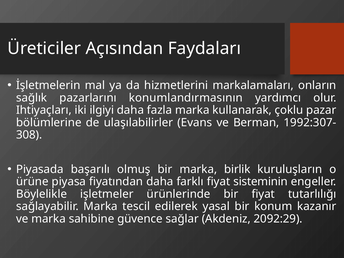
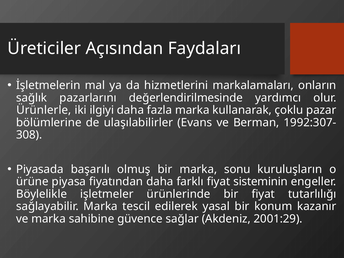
konumlandırmasının: konumlandırmasının -> değerlendirilmesinde (186, 98)
Ihtiyaçları: Ihtiyaçları -> Ürünlerle (44, 110)
birlik: birlik -> sonu (237, 169)
2092:29: 2092:29 -> 2001:29 (278, 219)
